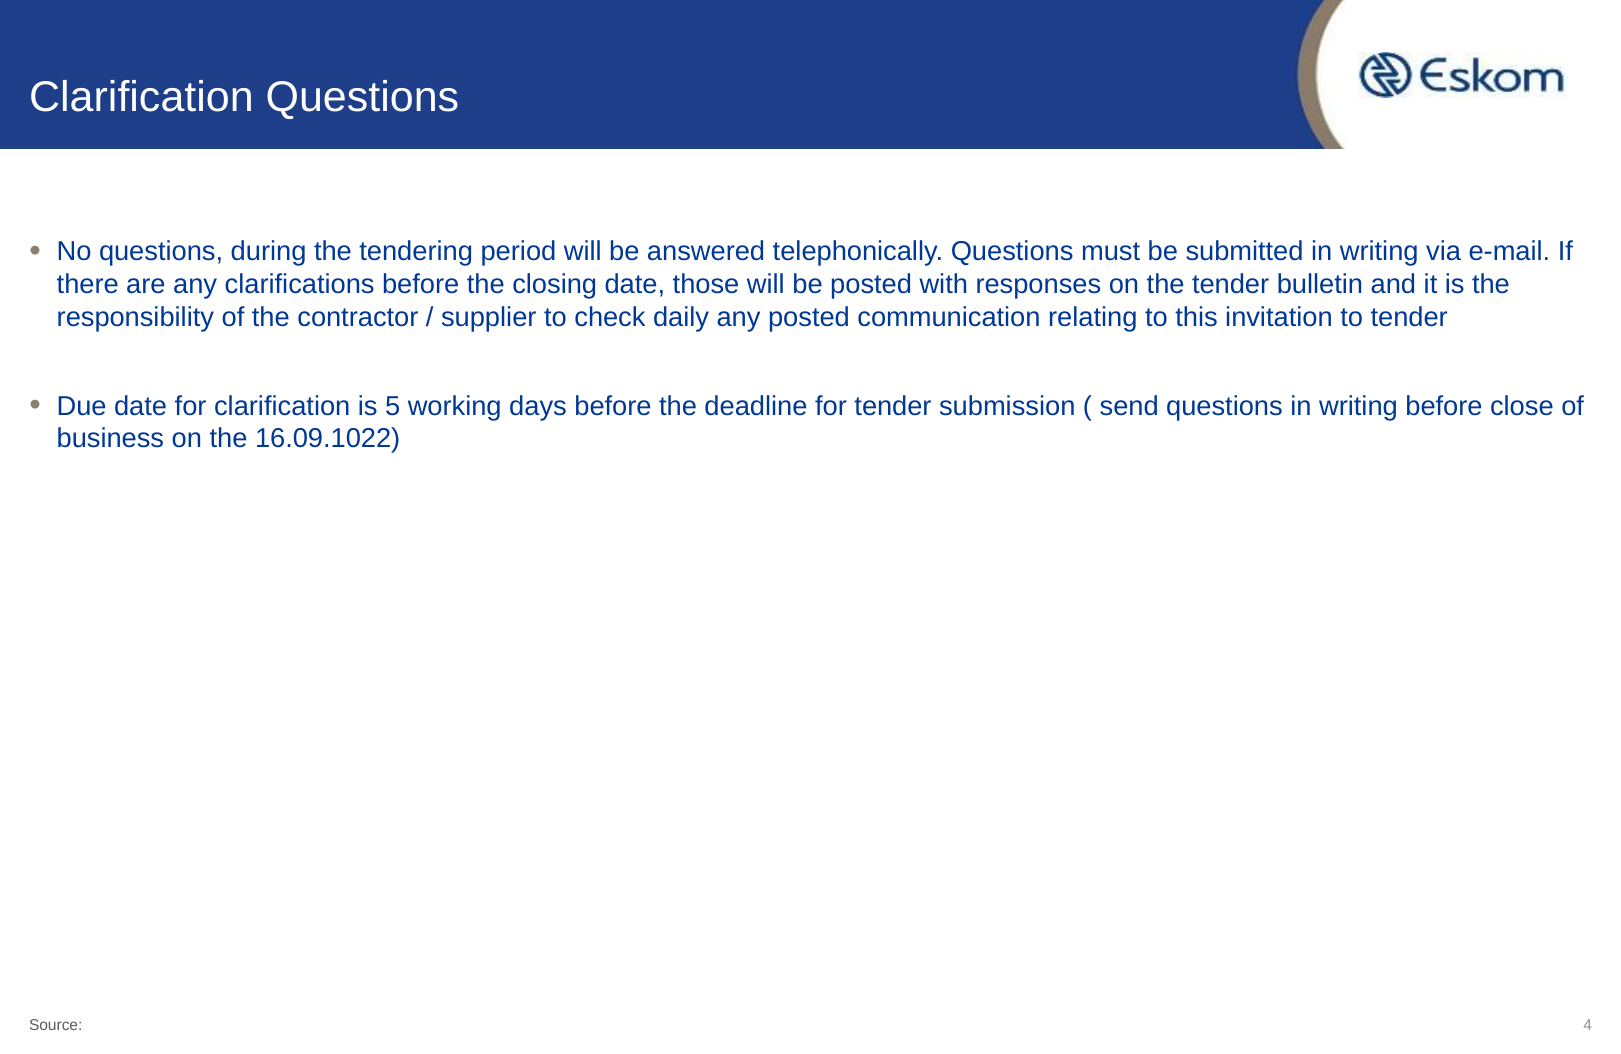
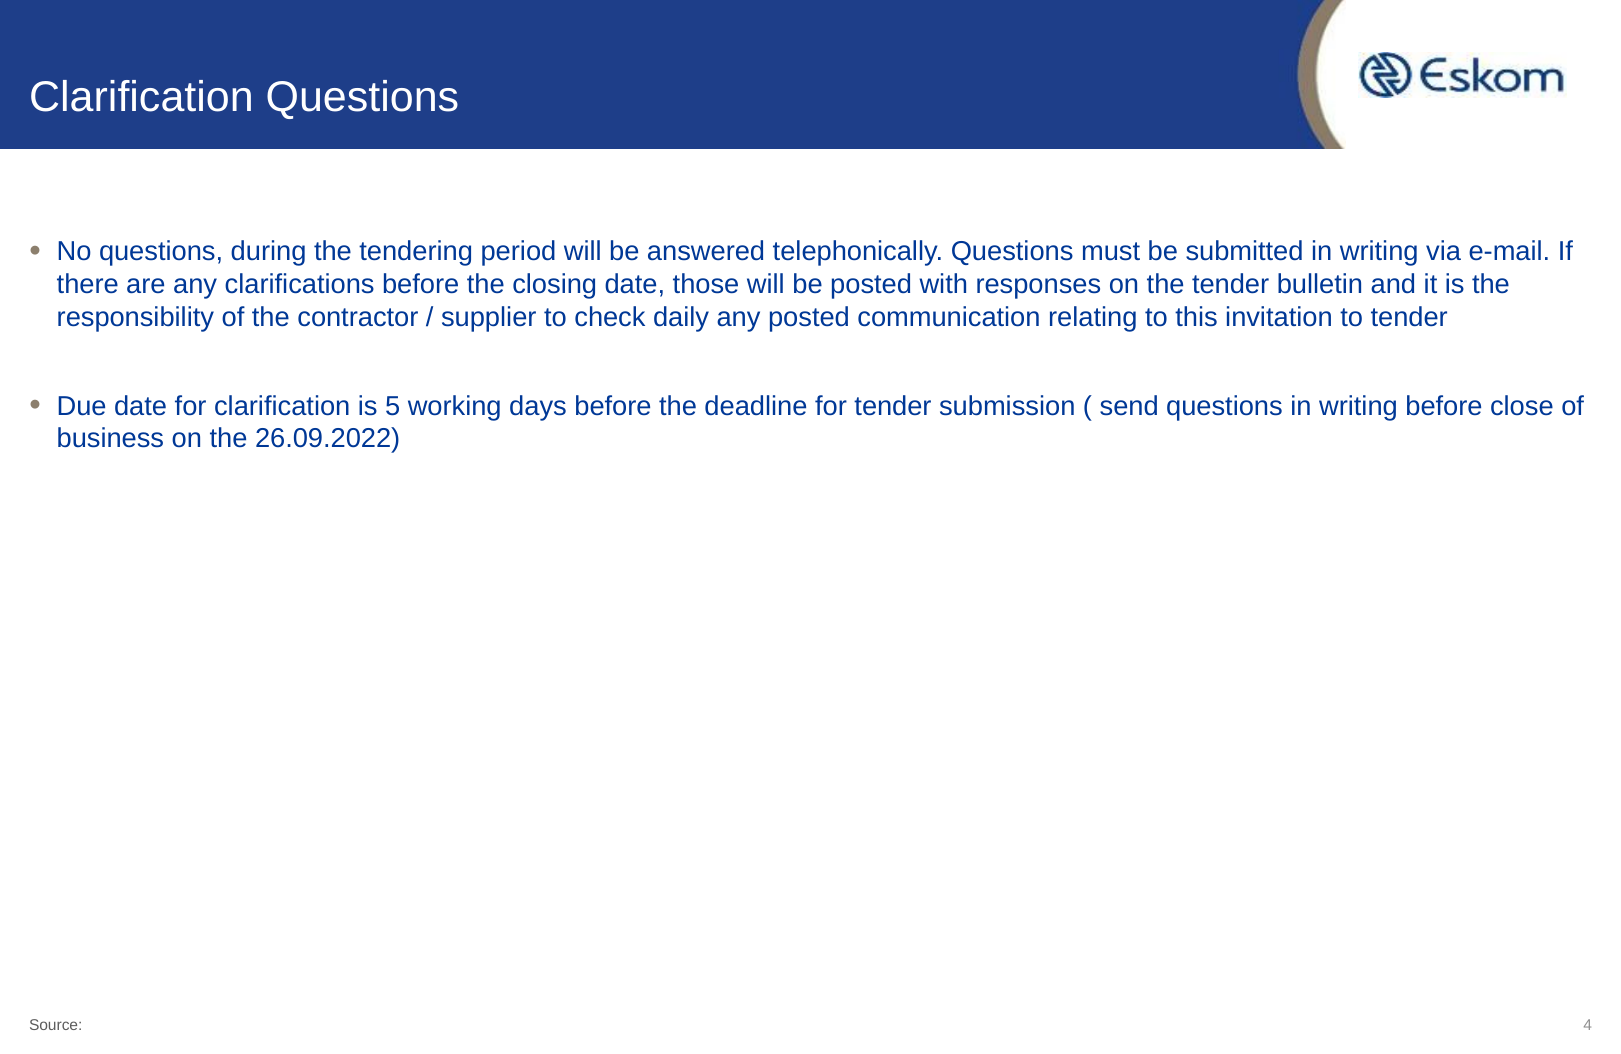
16.09.1022: 16.09.1022 -> 26.09.2022 (328, 439)
